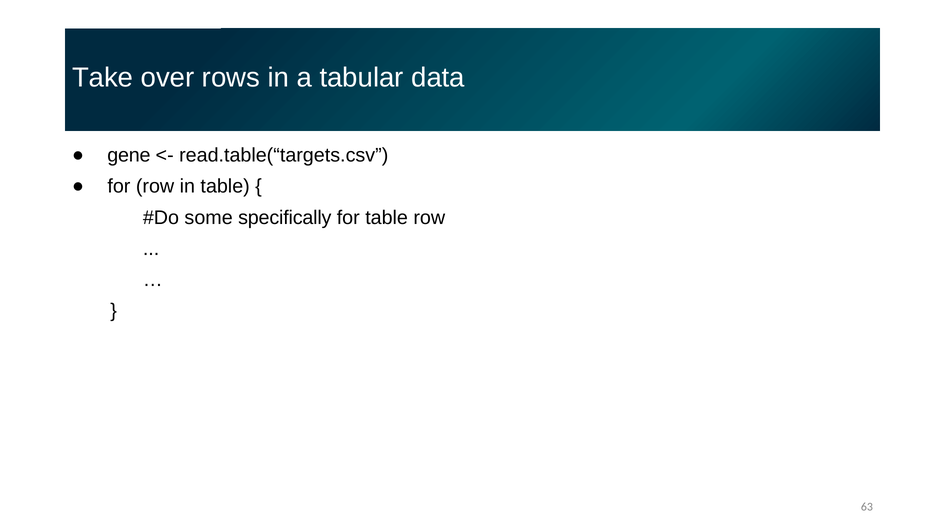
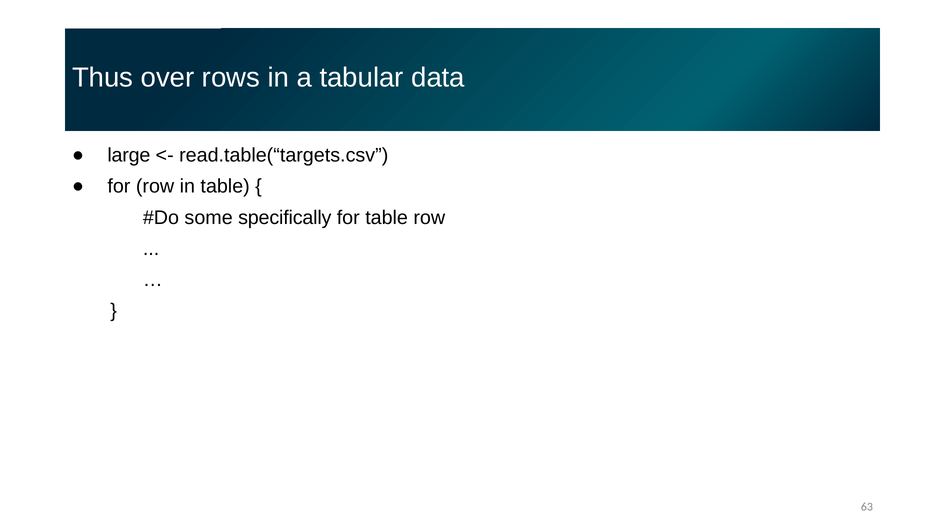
Take: Take -> Thus (103, 78)
gene: gene -> large (129, 156)
